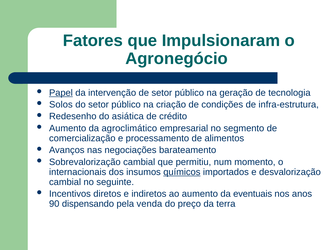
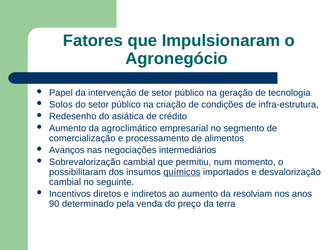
Papel underline: present -> none (61, 93)
barateamento: barateamento -> intermediários (188, 150)
internacionais: internacionais -> possibilitaram (78, 172)
eventuais: eventuais -> resolviam (253, 194)
dispensando: dispensando -> determinado (88, 204)
